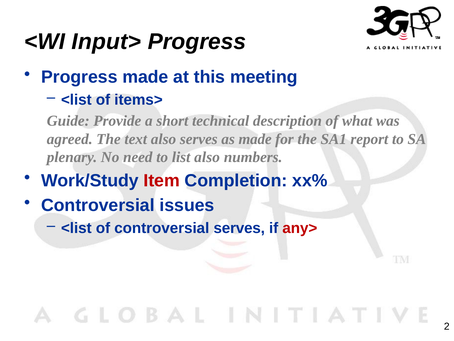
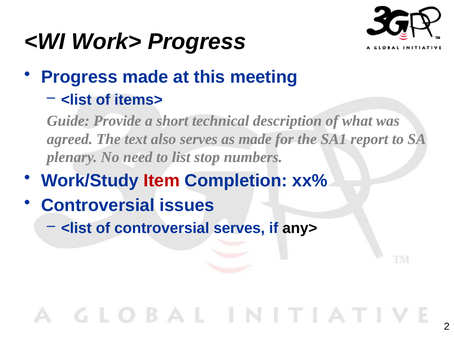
Input>: Input> -> Work> (106, 42)
list also: also -> stop (207, 157)
any> colour: red -> black (300, 228)
